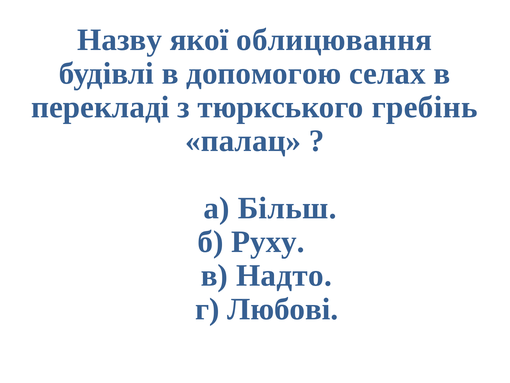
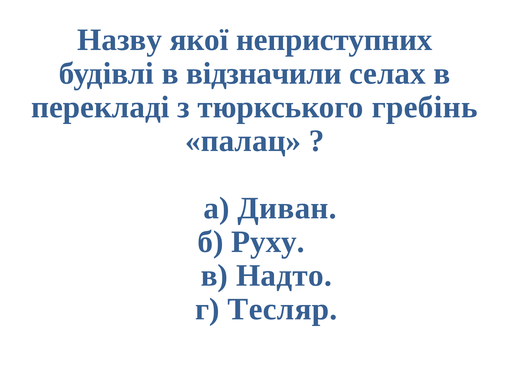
облицювання: облицювання -> неприступних (334, 40)
допомогою: допомогою -> відзначили (264, 73)
Більш: Більш -> Диван (287, 208)
Любові: Любові -> Тесляр (282, 309)
